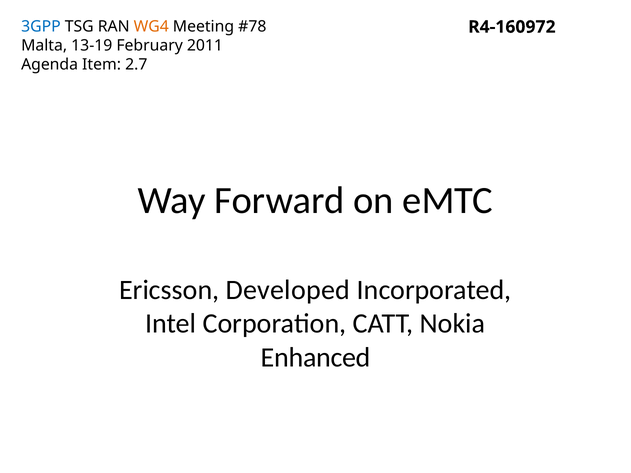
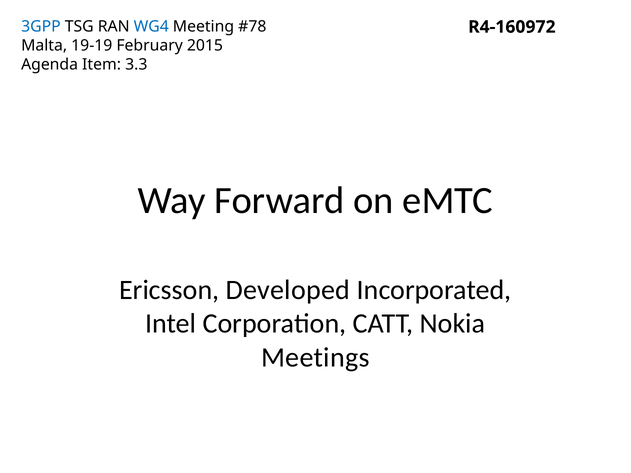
WG4 colour: orange -> blue (151, 27)
13-19: 13-19 -> 19-19 (92, 46)
2011: 2011 -> 2015 (205, 46)
2.7: 2.7 -> 3.3 (136, 65)
Enhanced: Enhanced -> Meetings (315, 358)
